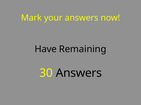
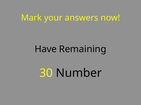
30 Answers: Answers -> Number (79, 74)
